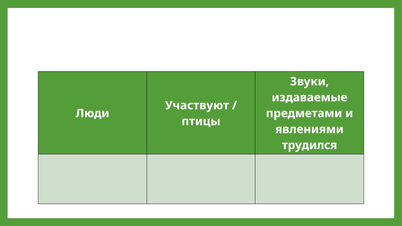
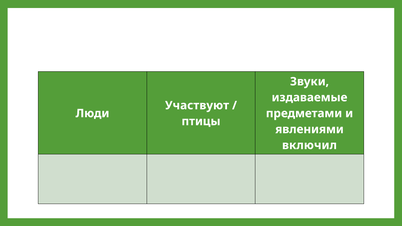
трудился: трудился -> включил (309, 145)
